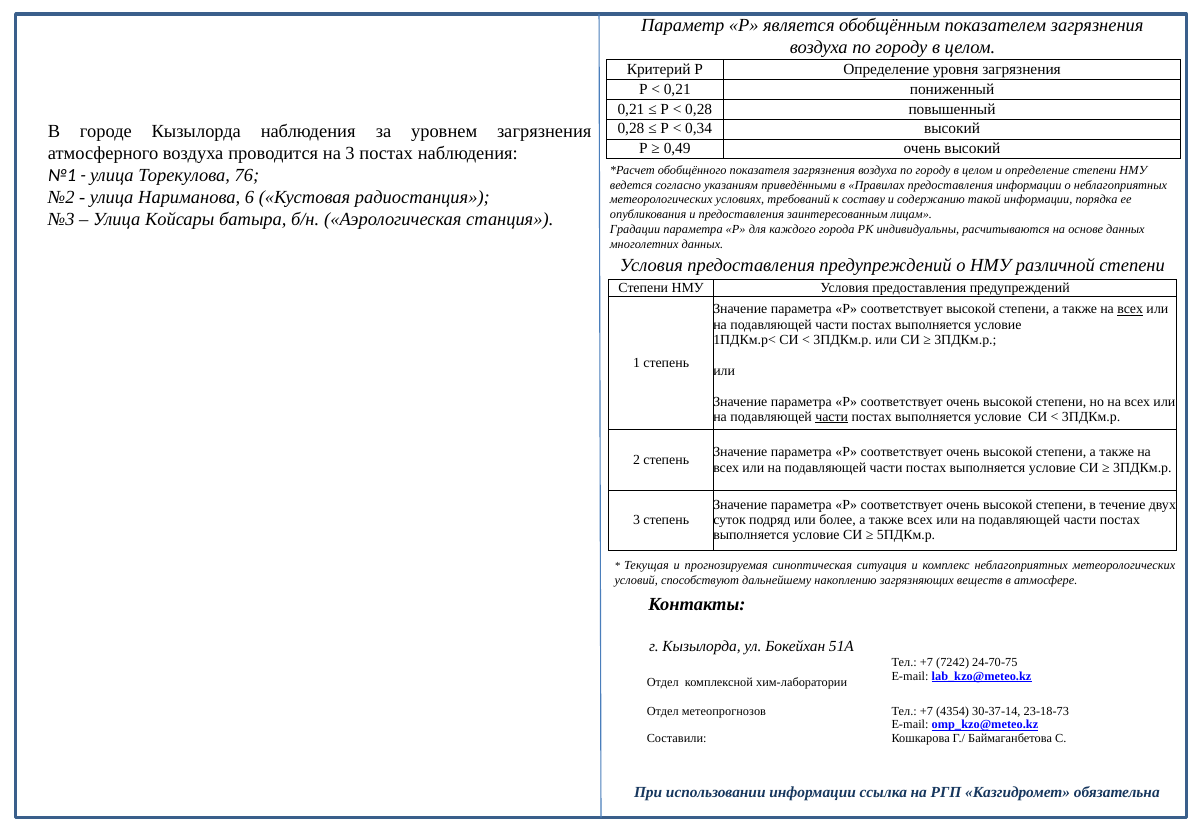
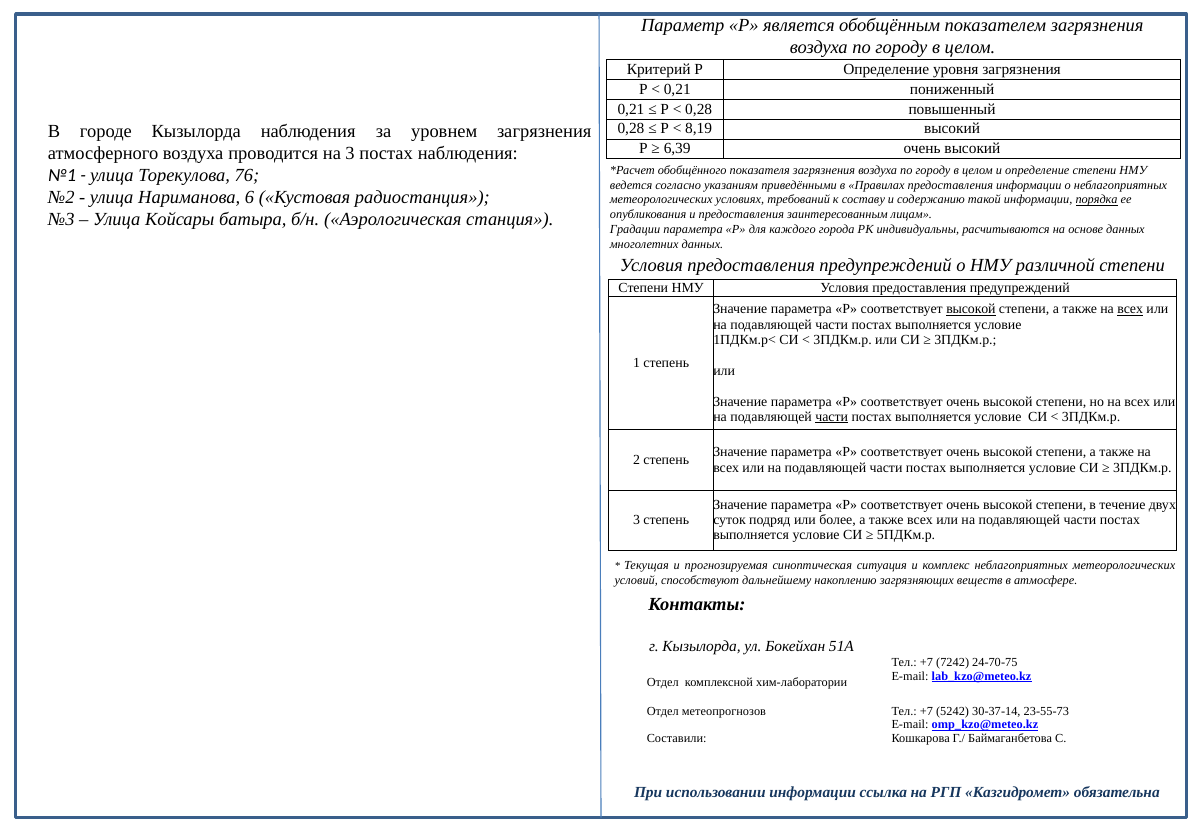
0,34: 0,34 -> 8,19 (699, 129)
0,49: 0,49 -> 6,39 (677, 149)
порядка underline: none -> present (1097, 200)
высокой underline: none -> present (971, 309)
4354: 4354 -> 5242 (953, 711)
23-18-73: 23-18-73 -> 23-55-73 (1046, 711)
